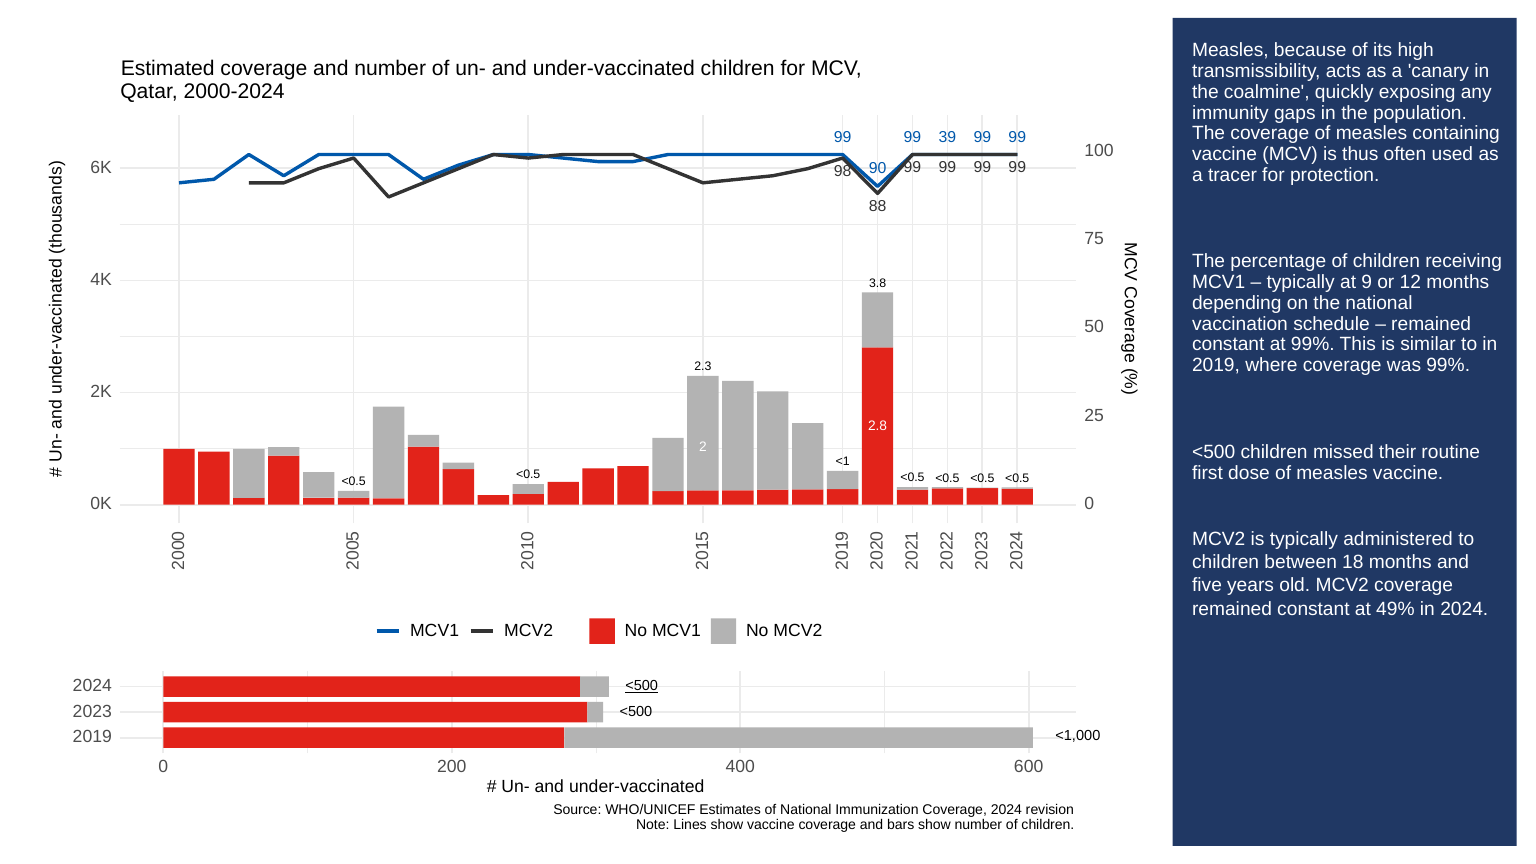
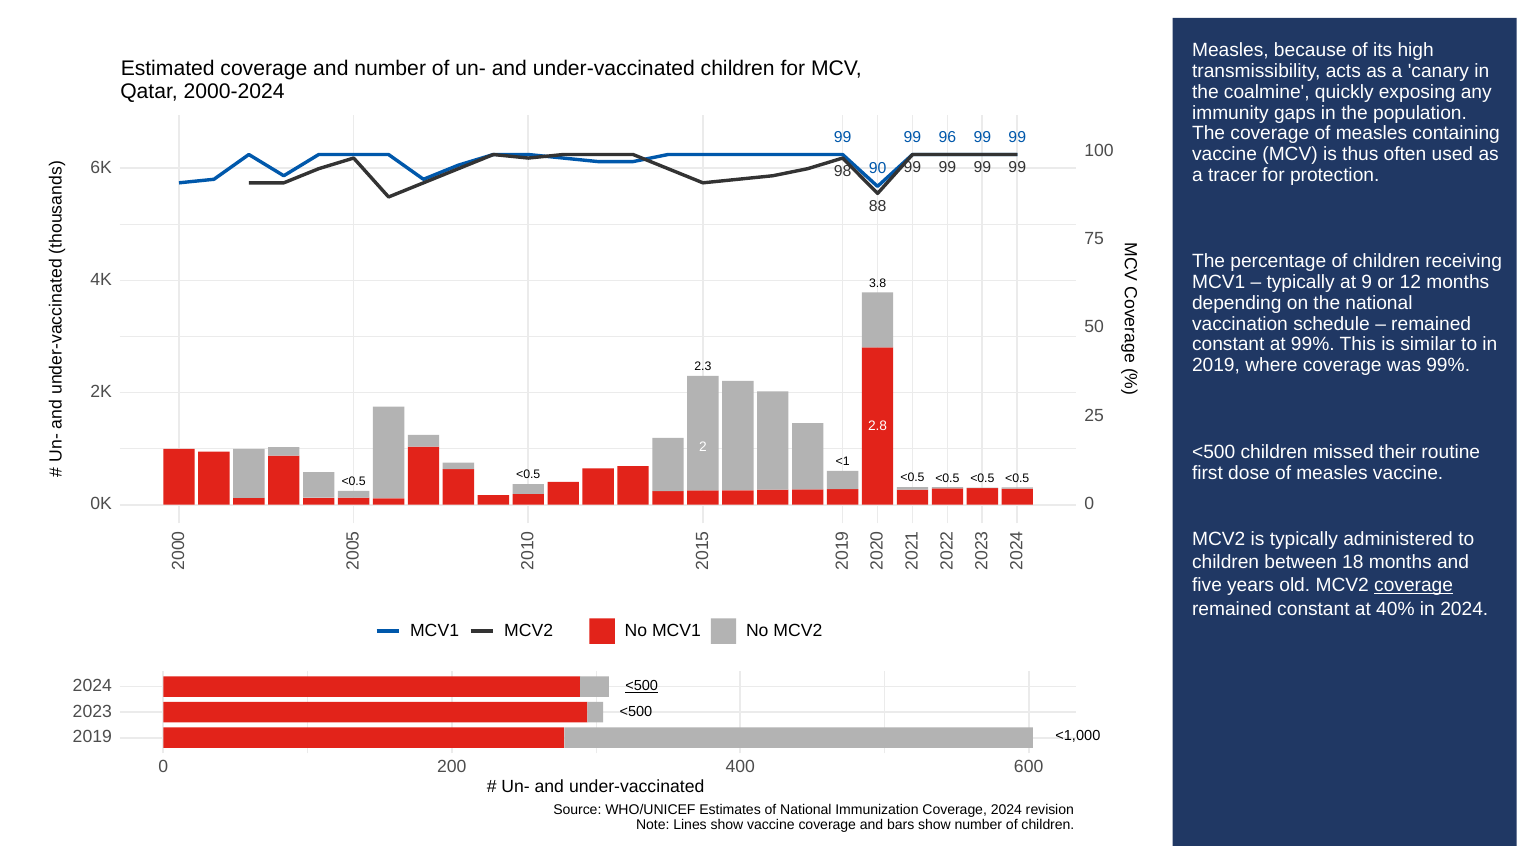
39: 39 -> 96 (947, 137)
coverage underline: none -> present (1414, 586)
49%: 49% -> 40% (1395, 609)
